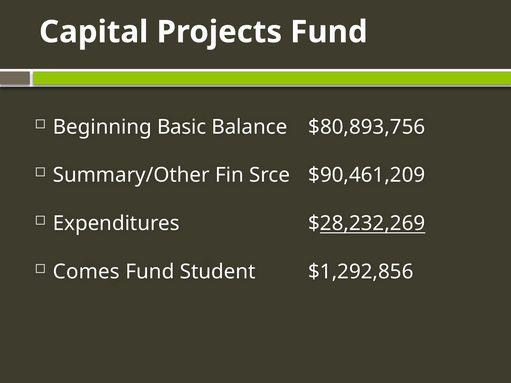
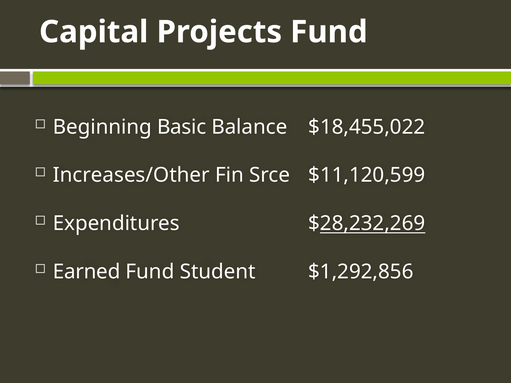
$80,893,756: $80,893,756 -> $18,455,022 (367, 127)
Summary/Other: Summary/Other -> Increases/Other (131, 175)
$90,461,209: $90,461,209 -> $11,120,599 (367, 175)
Comes: Comes -> Earned (87, 272)
